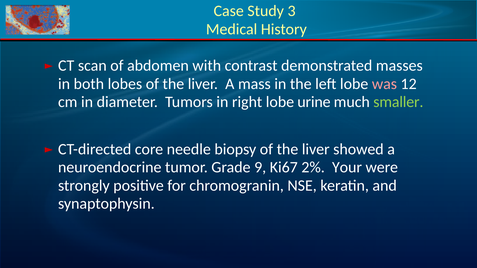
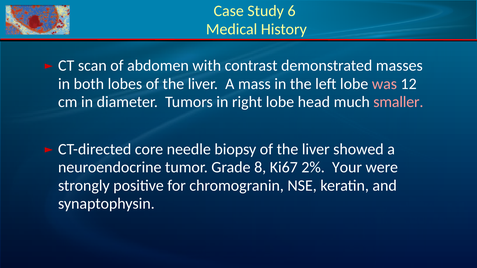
3: 3 -> 6 (292, 11)
urine: urine -> head (314, 102)
smaller colour: light green -> pink (398, 102)
9: 9 -> 8 (260, 168)
